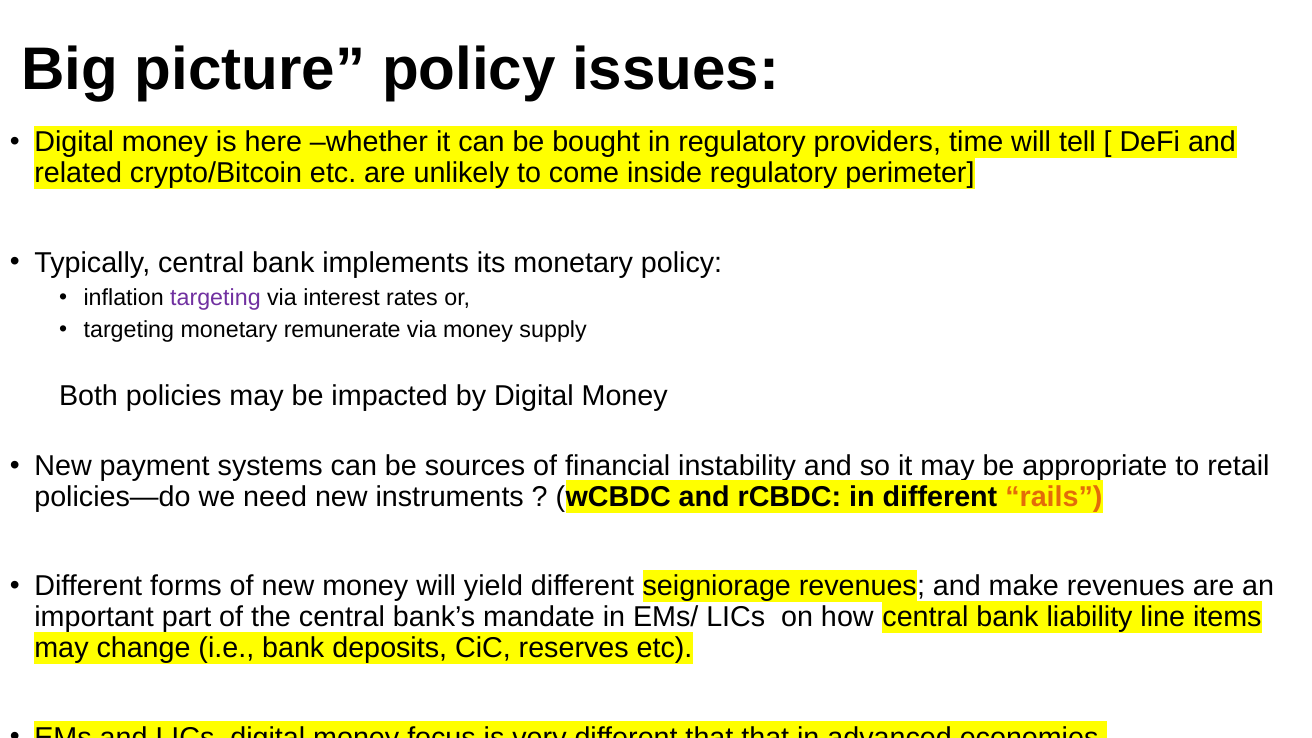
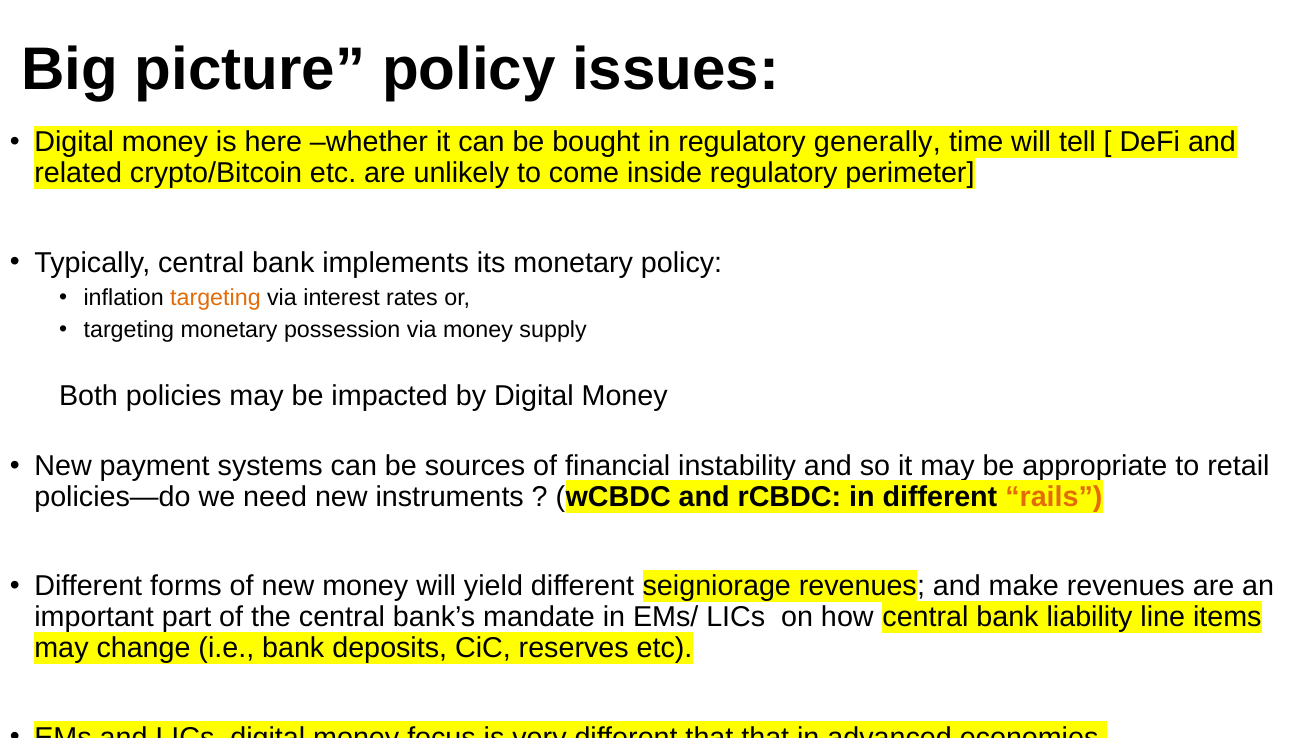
providers: providers -> generally (877, 142)
targeting colour: purple -> orange (215, 297)
remunerate: remunerate -> possession (342, 329)
